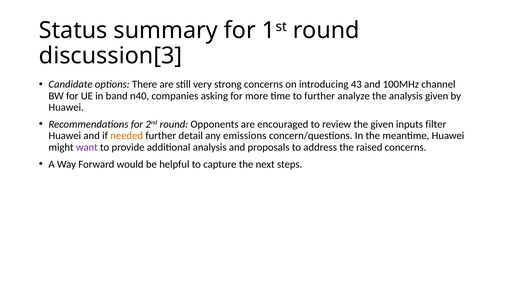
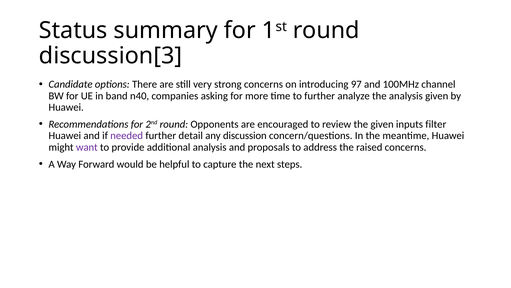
43: 43 -> 97 (356, 84)
needed colour: orange -> purple (127, 136)
emissions: emissions -> discussion (245, 136)
